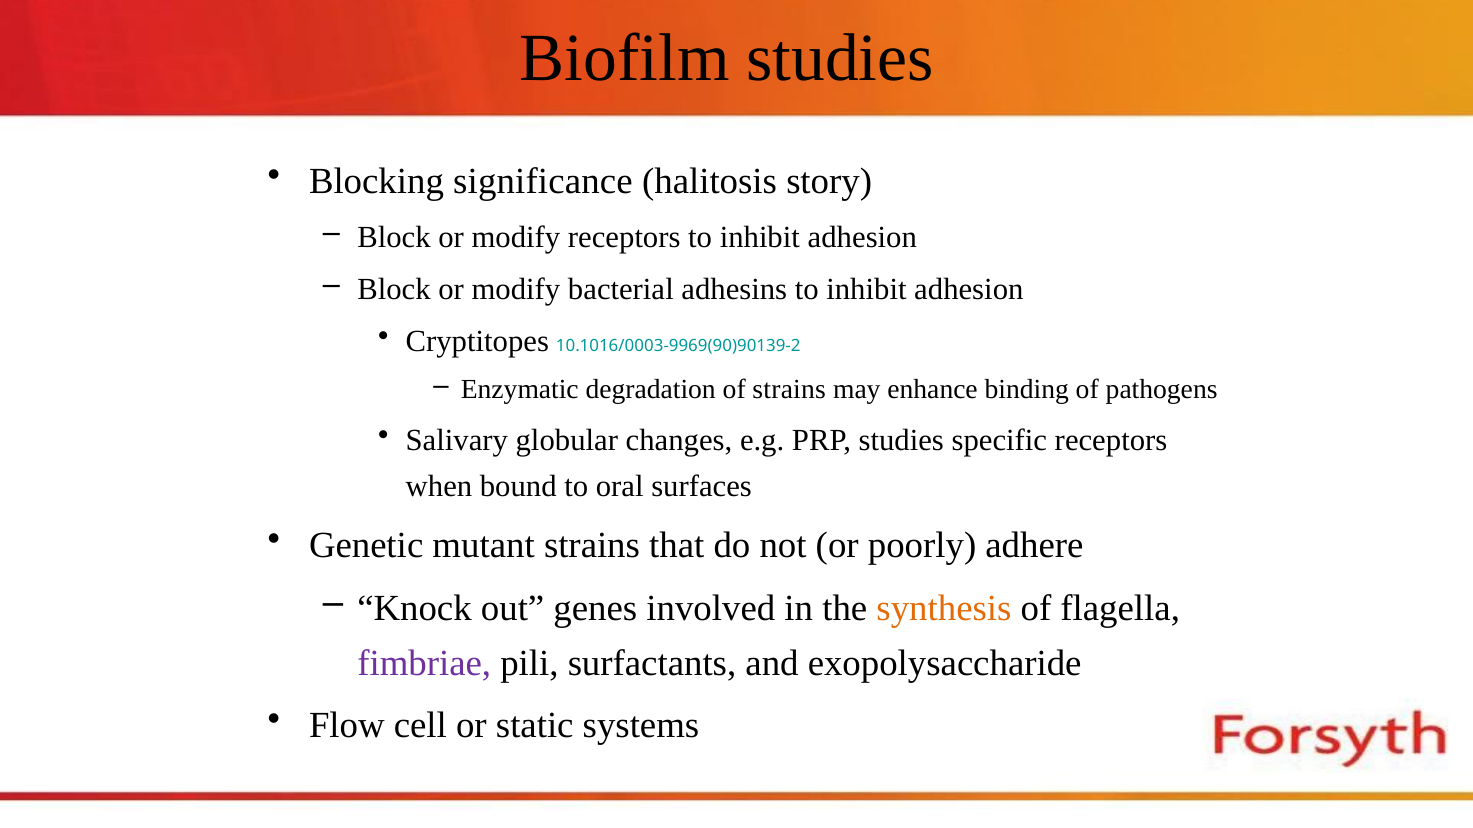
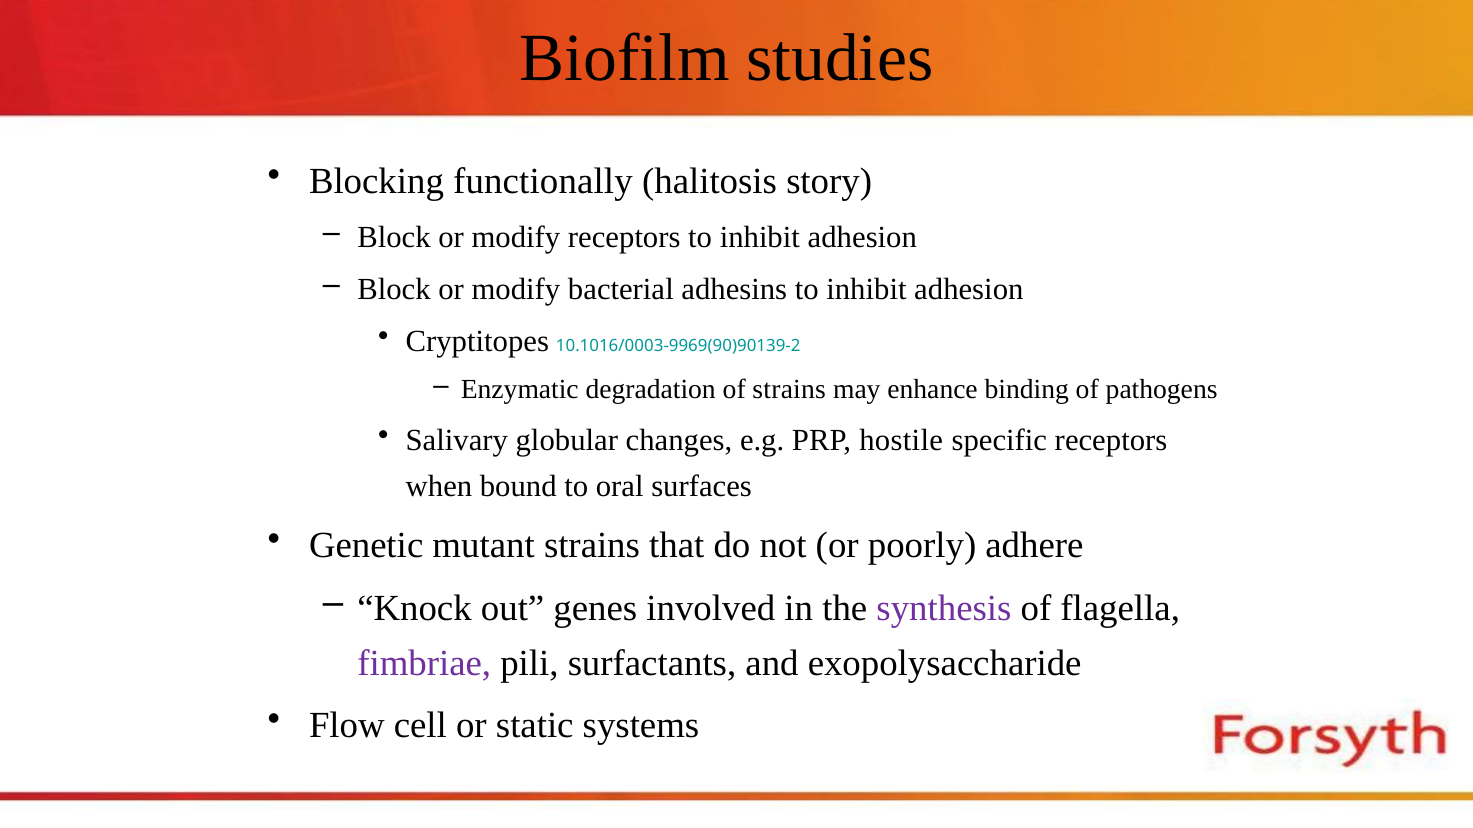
significance: significance -> functionally (543, 182)
PRP studies: studies -> hostile (901, 441)
synthesis colour: orange -> purple (944, 608)
